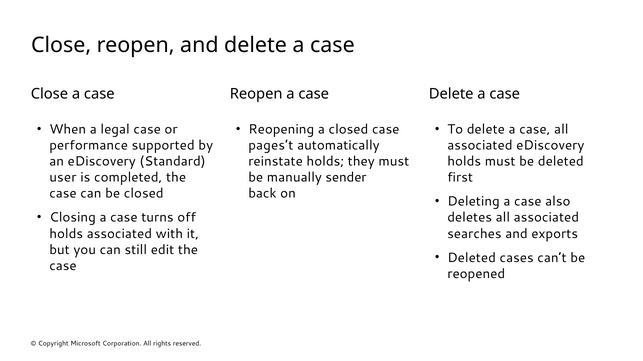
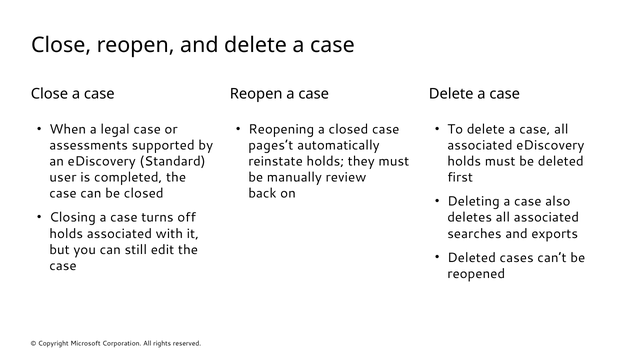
performance: performance -> assessments (89, 146)
sender: sender -> review (346, 178)
